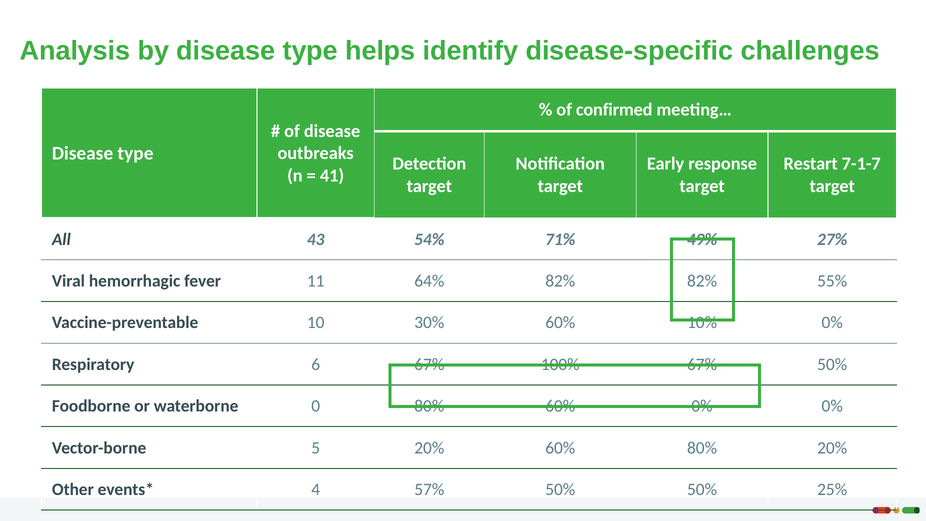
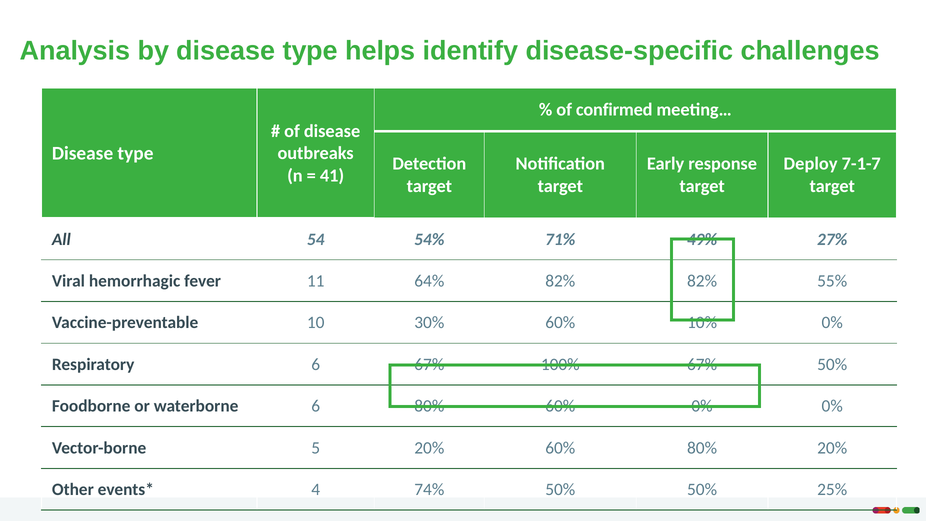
Restart: Restart -> Deploy (811, 164)
43: 43 -> 54 (316, 239)
waterborne 0: 0 -> 6 (316, 406)
57%: 57% -> 74% (429, 489)
